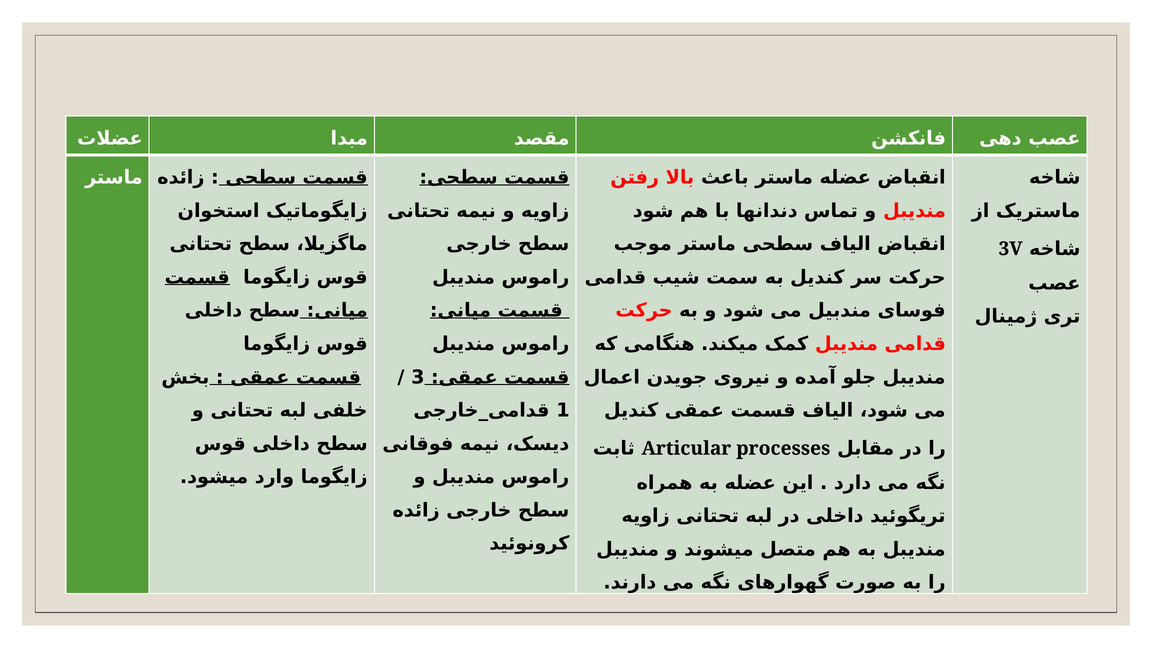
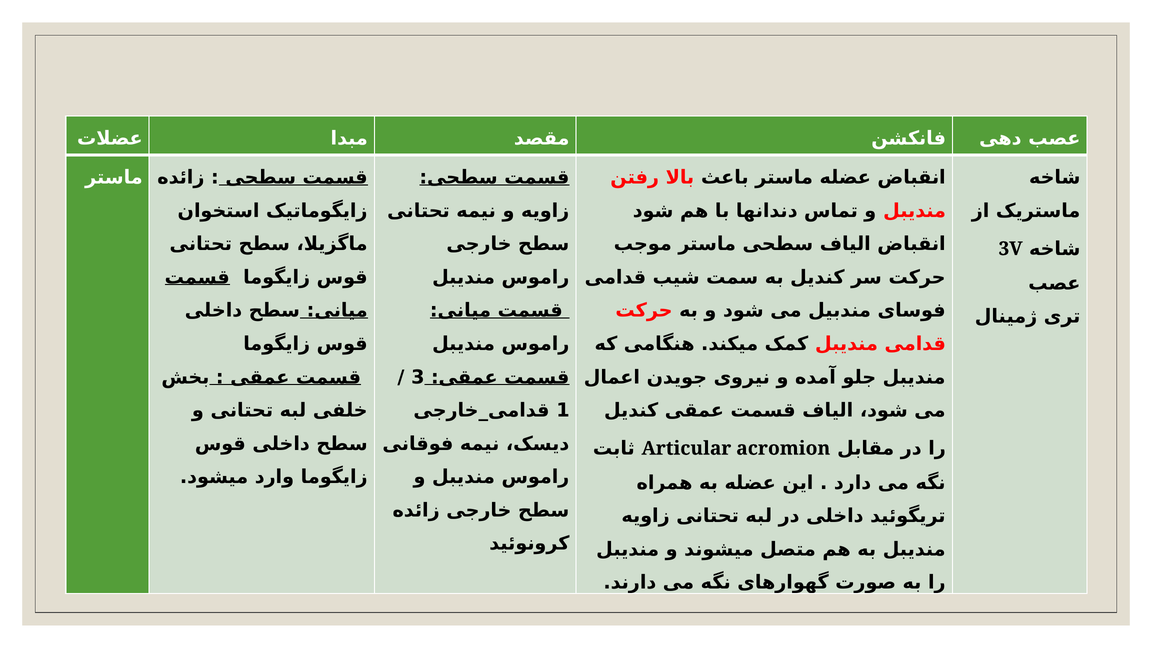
processes: processes -> acromion (783, 448)
